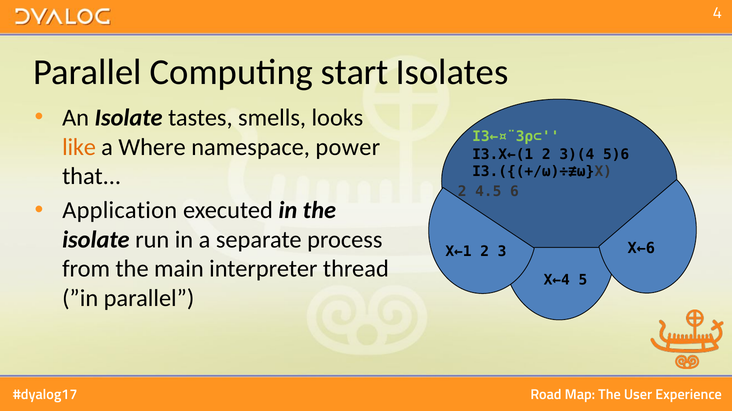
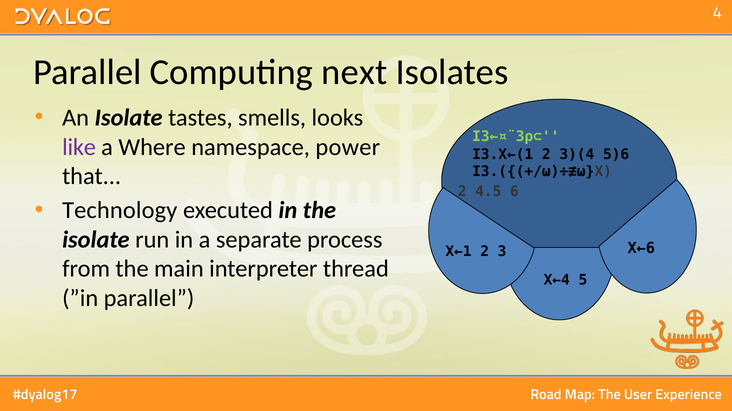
start: start -> next (354, 72)
like colour: orange -> purple (79, 147)
Application: Application -> Technology (120, 211)
